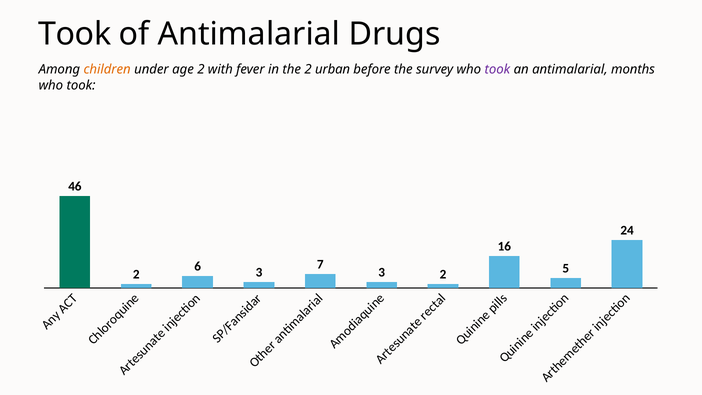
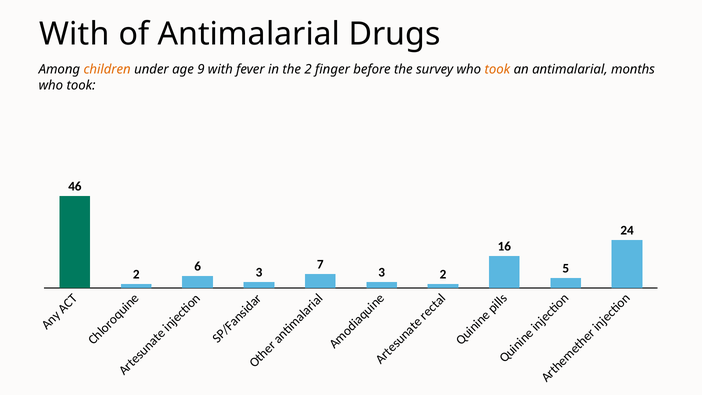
Took: Took -> With (74, 34)
age 2: 2 -> 9 (201, 69)
urban: urban -> finger (332, 69)
took colour: purple -> orange (497, 69)
